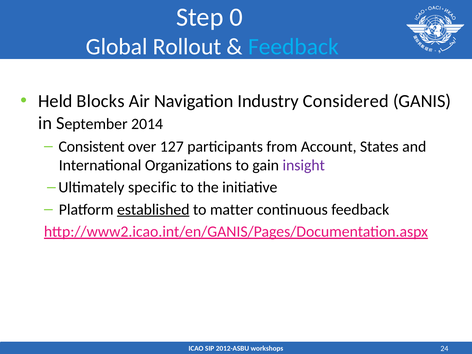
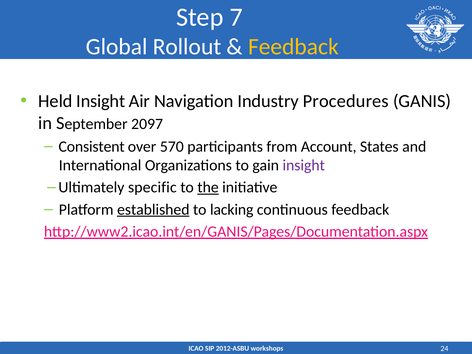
0: 0 -> 7 (236, 17)
Feedback colour: light blue -> yellow (293, 47)
Held Blocks: Blocks -> Insight (101, 101)
Considered: Considered -> Procedures (346, 101)
2014: 2014 -> 2097 (147, 124)
127: 127 -> 570 (172, 147)
the underline: none -> present (208, 187)
matter: matter -> lacking (232, 209)
